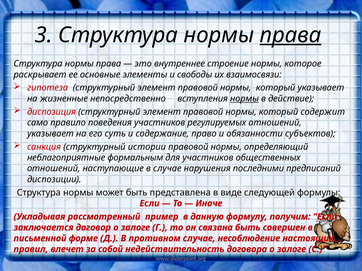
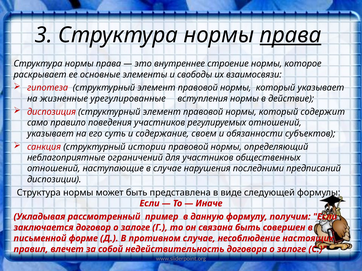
непосредственно: непосредственно -> урегулированные (128, 99)
нормы underline: present -> none (244, 99)
право: право -> своем (204, 134)
формальным: формальным -> ограничений (135, 158)
